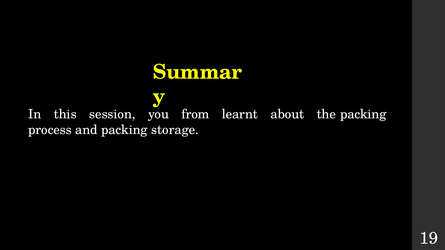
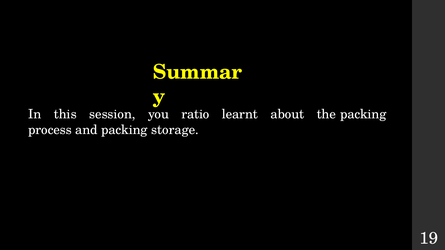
from: from -> ratio (195, 114)
